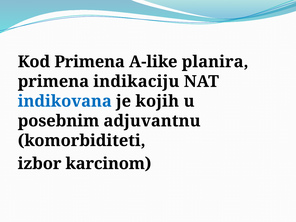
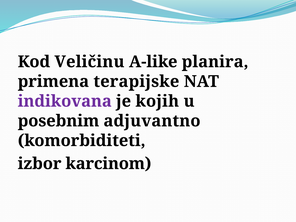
Kod Primena: Primena -> Veličinu (89, 62)
indikaciju: indikaciju -> terapijske (136, 82)
indikovana colour: blue -> purple (65, 101)
adjuvantnu: adjuvantnu -> adjuvantno (152, 121)
